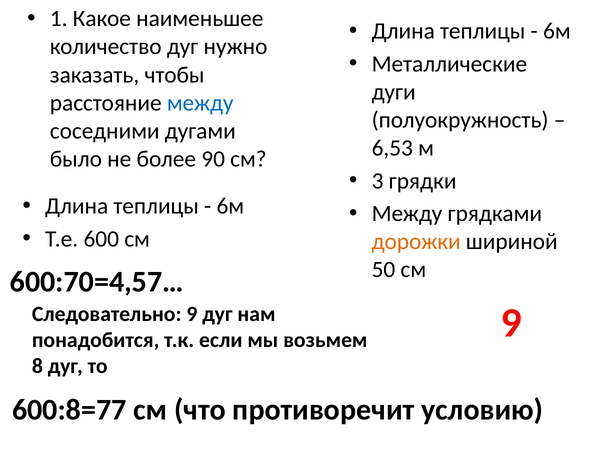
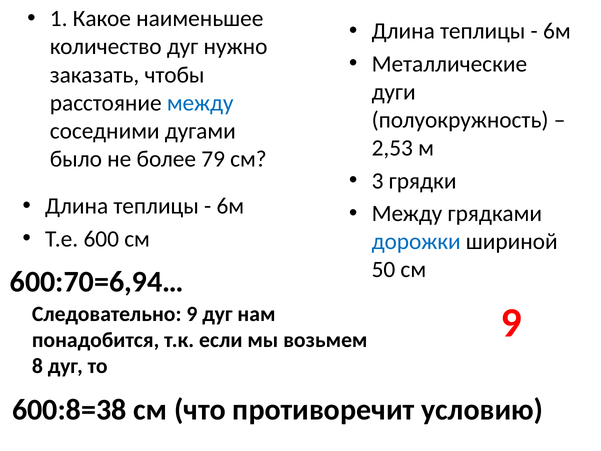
6,53: 6,53 -> 2,53 (392, 148)
90: 90 -> 79 (213, 159)
дорожки colour: orange -> blue (416, 242)
600:70=4,57…: 600:70=4,57… -> 600:70=6,94… (97, 282)
600:8=77: 600:8=77 -> 600:8=38 (69, 409)
